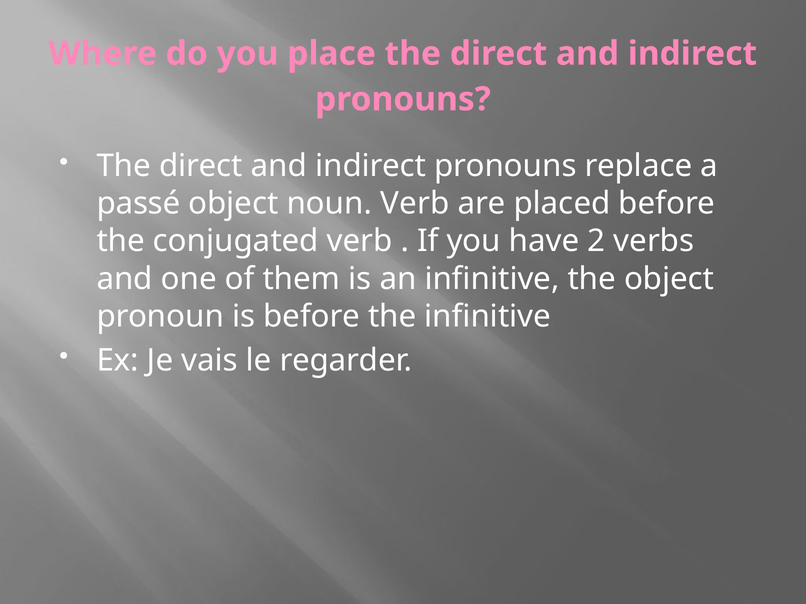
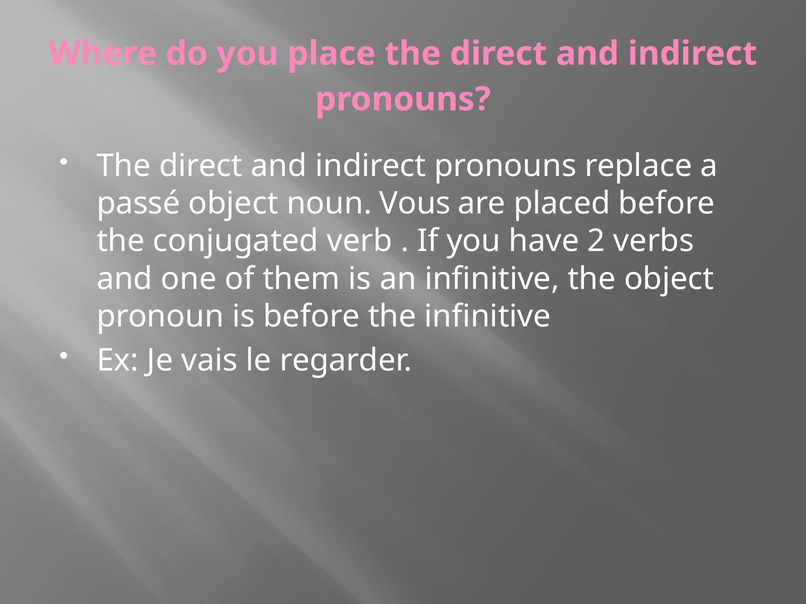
noun Verb: Verb -> Vous (415, 204)
